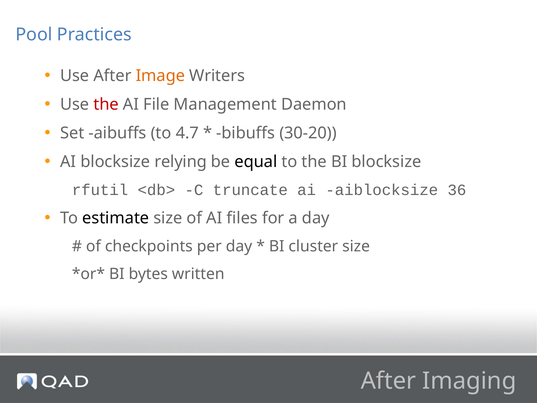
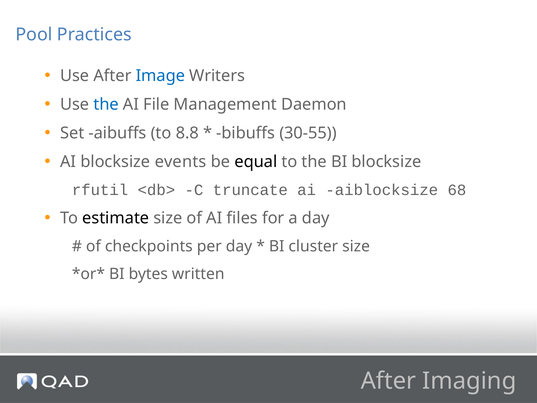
Image colour: orange -> blue (160, 76)
the colour: red -> blue (106, 104)
4.7: 4.7 -> 8.8 (187, 133)
30-20: 30-20 -> 30-55 (308, 133)
relying: relying -> events (181, 162)
36: 36 -> 68 (457, 190)
